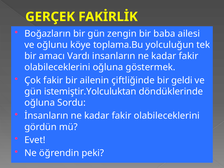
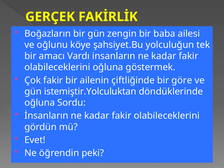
toplama.Bu: toplama.Bu -> şahsiyet.Bu (118, 45)
geldi: geldi -> göre (182, 80)
